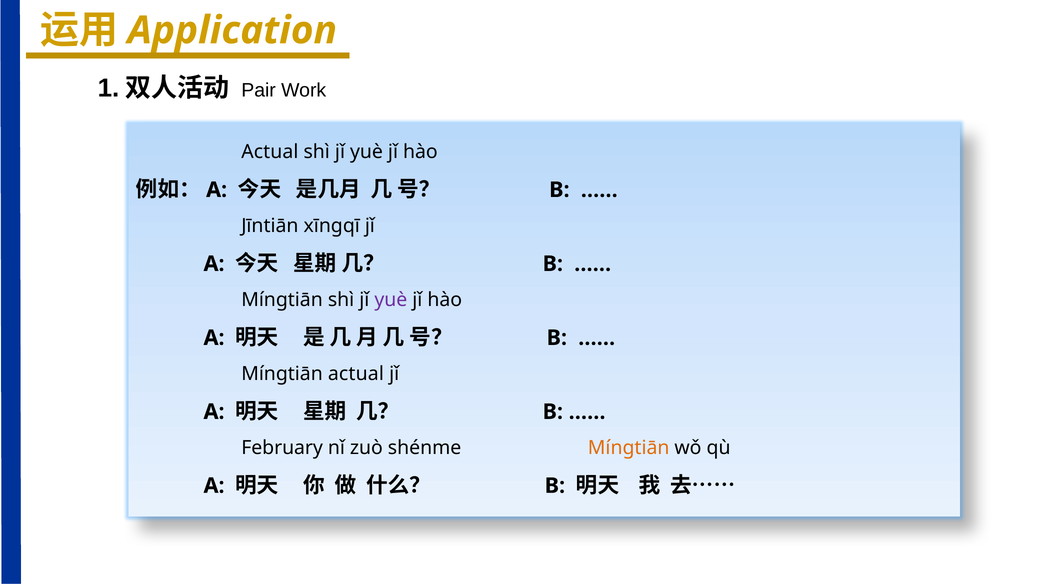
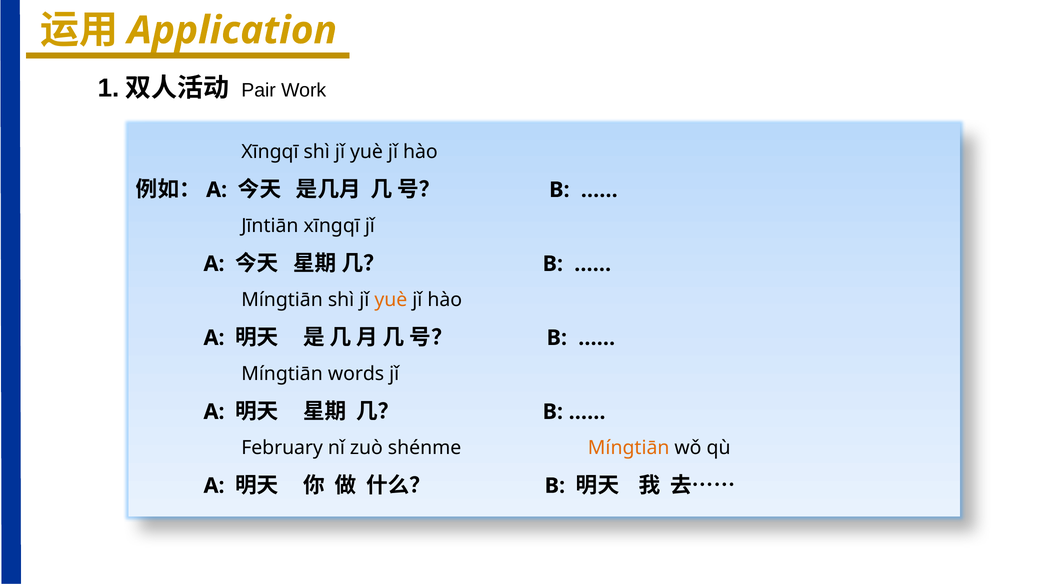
Actual: Actual -> Xīnɡqī (270, 152)
yuè colour: purple -> orange (391, 300)
Mínɡtiān actual: actual -> words (356, 374)
